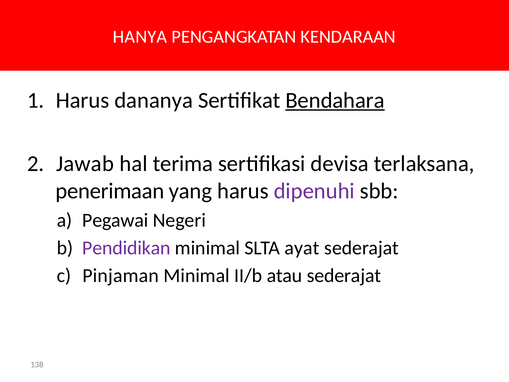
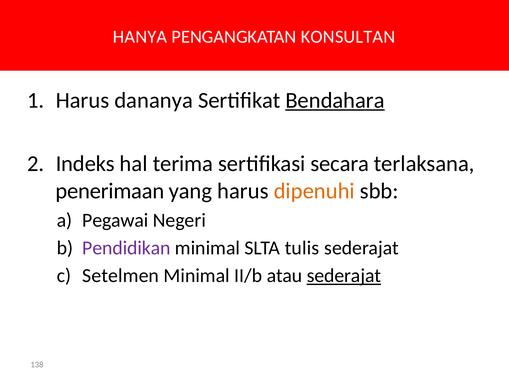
KENDARAAN: KENDARAAN -> KONSULTAN (348, 37)
Jawab: Jawab -> Indeks (85, 164)
devisa: devisa -> secara (340, 164)
dipenuhi colour: purple -> orange (314, 191)
ayat: ayat -> tulis (302, 248)
Pinjaman: Pinjaman -> Setelmen (121, 276)
sederajat underline: none -> present (344, 276)
